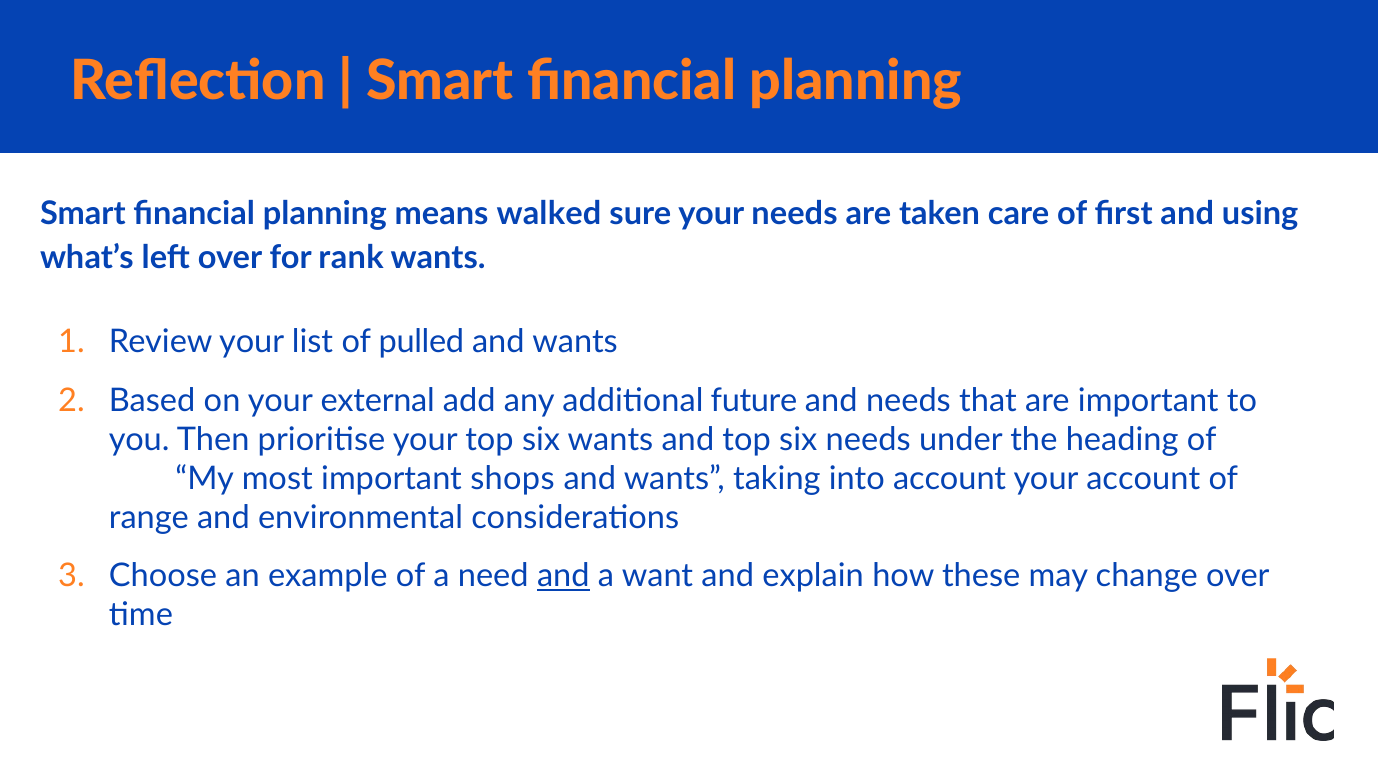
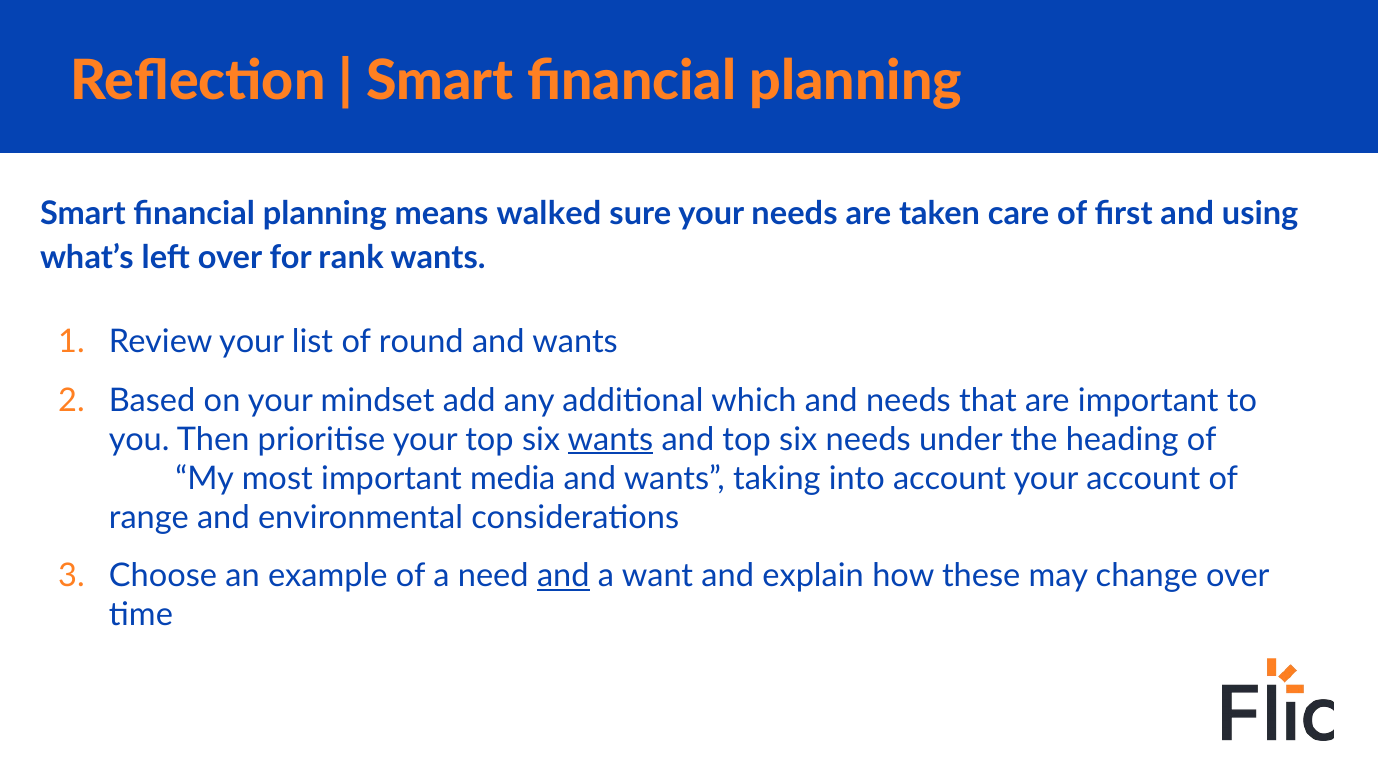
pulled: pulled -> round (421, 342)
external: external -> mindset (378, 400)
future: future -> which (754, 400)
wants underline: none -> present (610, 440)
shops: shops -> media (513, 479)
